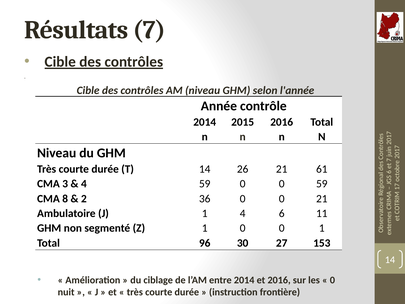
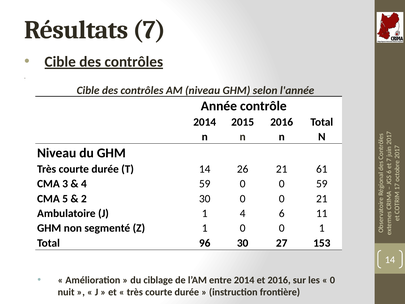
8: 8 -> 5 (65, 199)
2 36: 36 -> 30 (205, 199)
